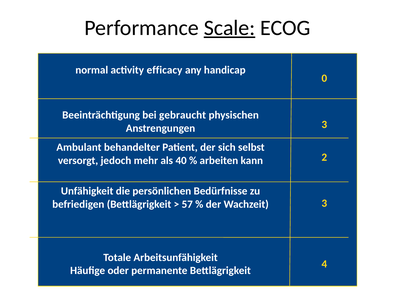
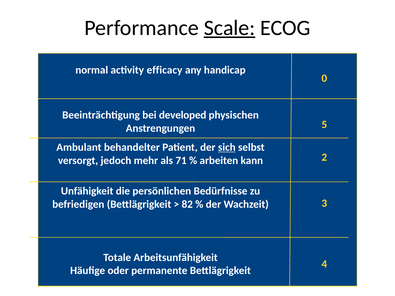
gebraucht: gebraucht -> developed (183, 115)
Anstrengungen 3: 3 -> 5 (324, 125)
sich underline: none -> present (227, 147)
40: 40 -> 71 (181, 161)
57: 57 -> 82 (187, 204)
